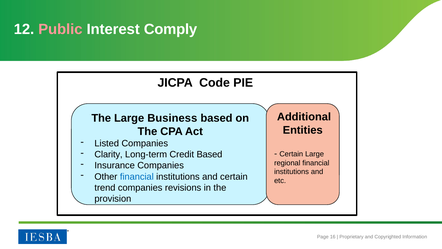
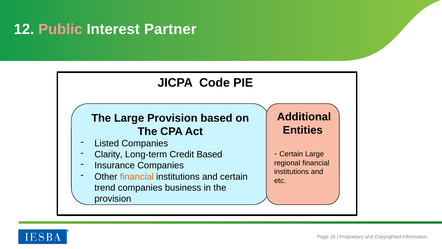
Comply: Comply -> Partner (170, 29)
Large Business: Business -> Provision (172, 118)
financial colour: blue -> orange (137, 176)
revisions: revisions -> business (183, 187)
